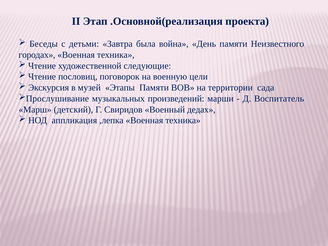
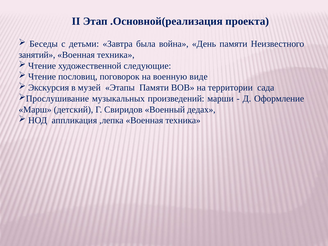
городах: городах -> занятий (37, 55)
цели: цели -> виде (199, 77)
Воспитатель: Воспитатель -> Оформление (279, 99)
